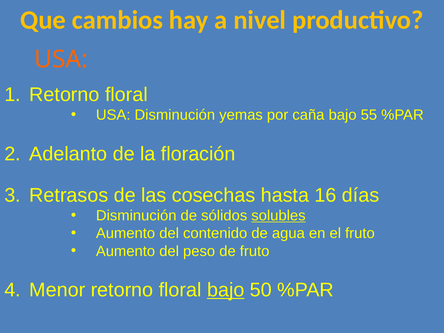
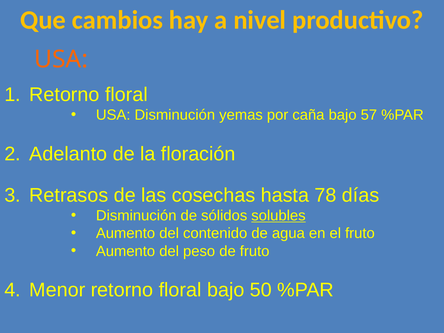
55: 55 -> 57 (369, 115)
16: 16 -> 78 (326, 195)
bajo underline: present -> none (226, 290)
